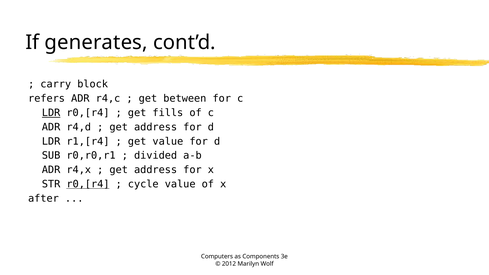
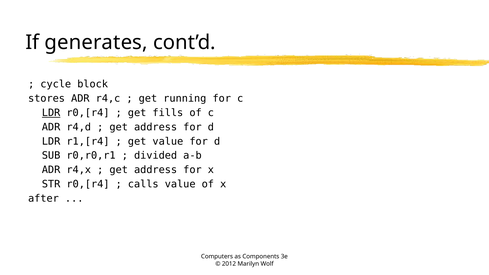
carry: carry -> cycle (56, 84)
refers: refers -> stores (47, 99)
between: between -> running (185, 99)
r0,[r4 underline: present -> none (88, 184)
cycle: cycle -> calls (143, 184)
